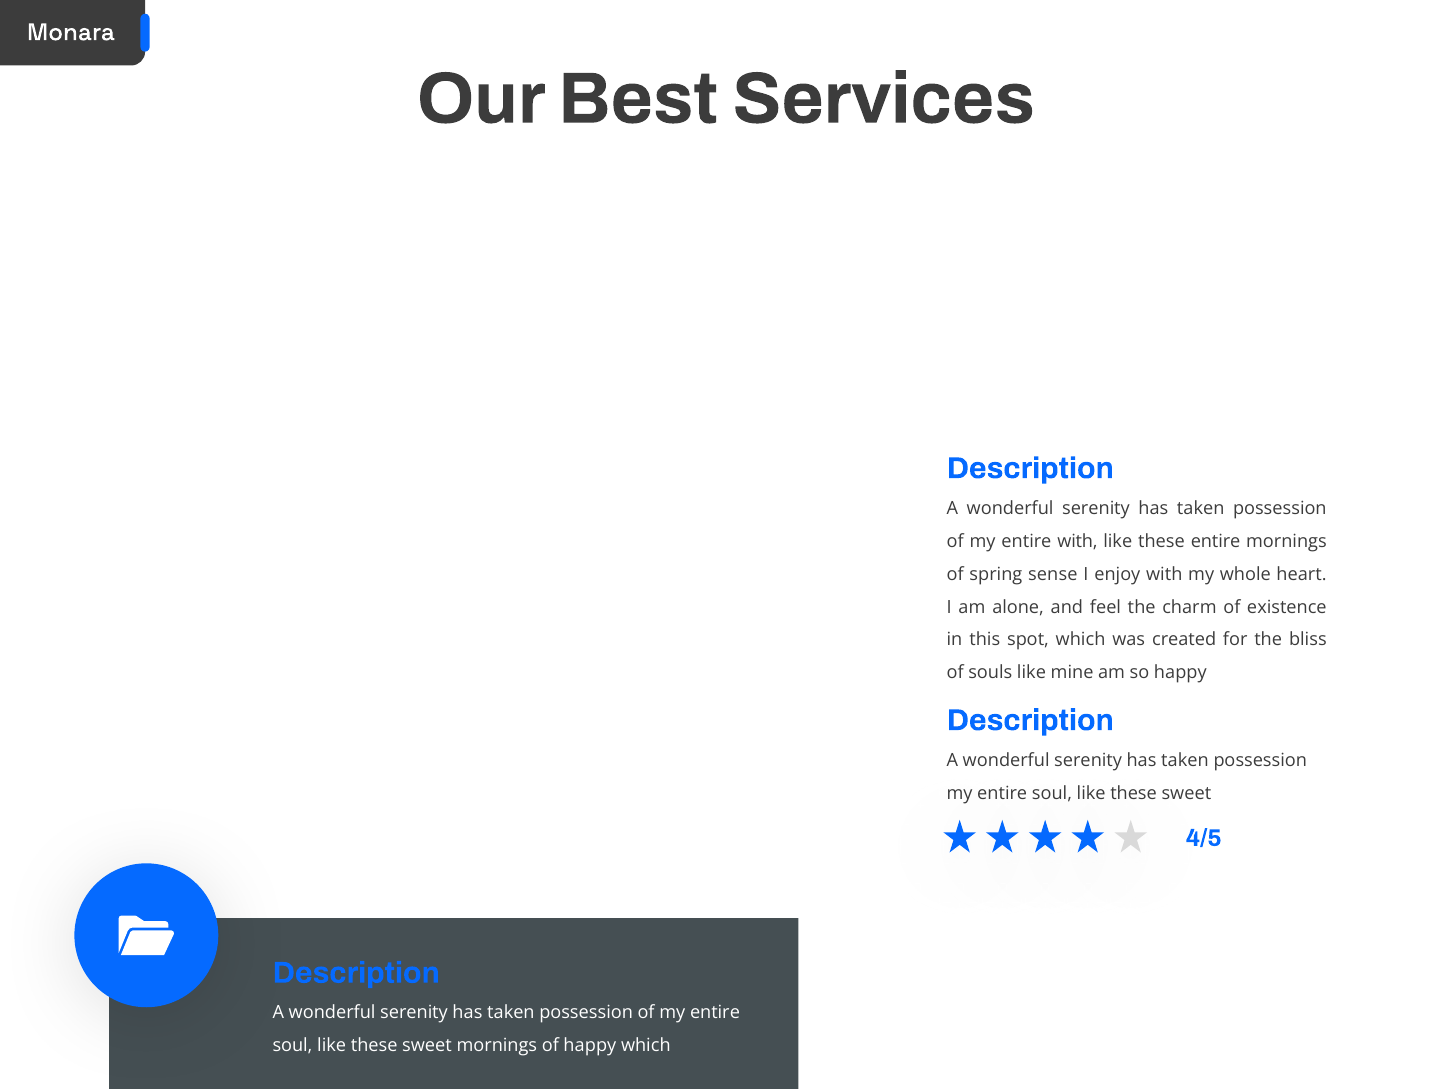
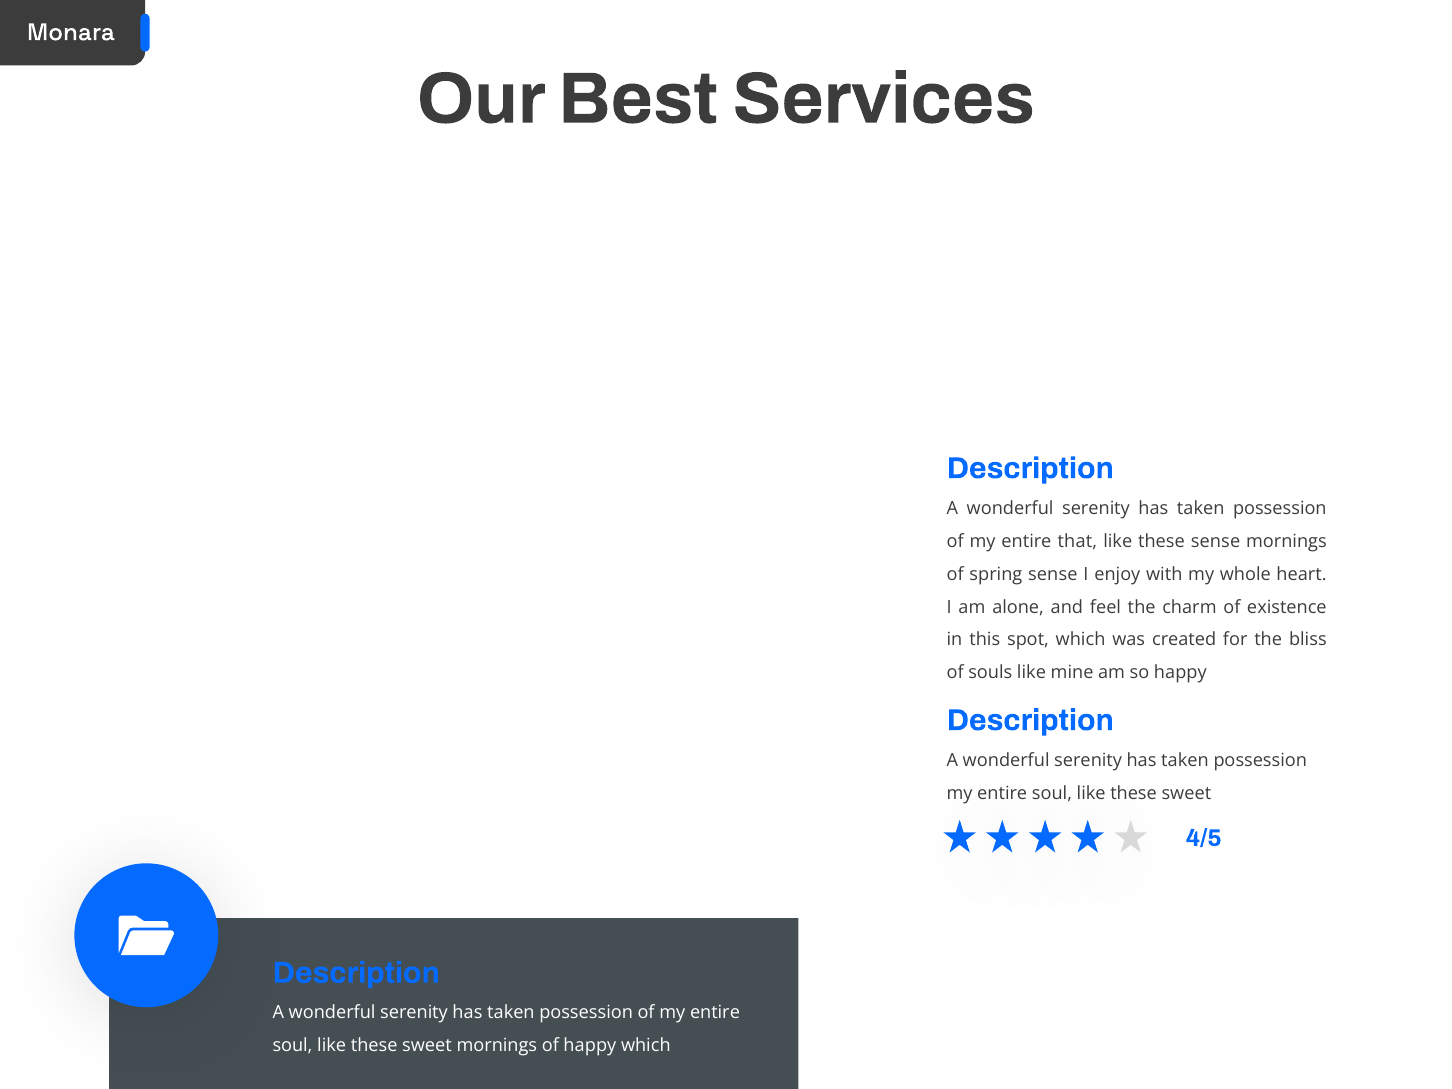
entire with: with -> that (1077, 542)
these entire: entire -> sense (1215, 542)
